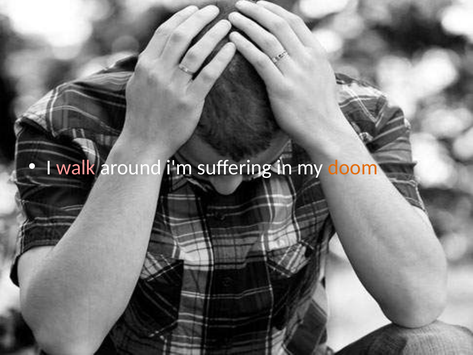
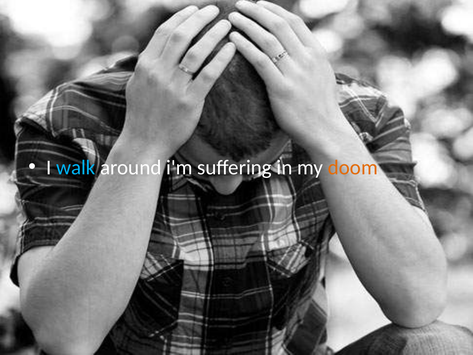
walk colour: pink -> light blue (76, 167)
